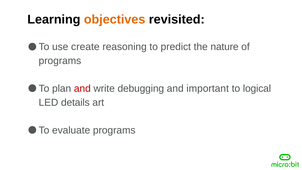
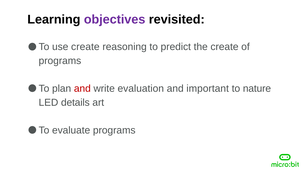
objectives colour: orange -> purple (115, 20)
the nature: nature -> create (224, 47)
debugging: debugging -> evaluation (141, 89)
logical: logical -> nature (257, 89)
